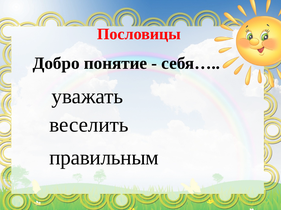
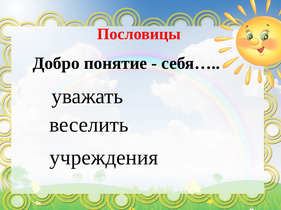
правильным: правильным -> учреждения (104, 158)
